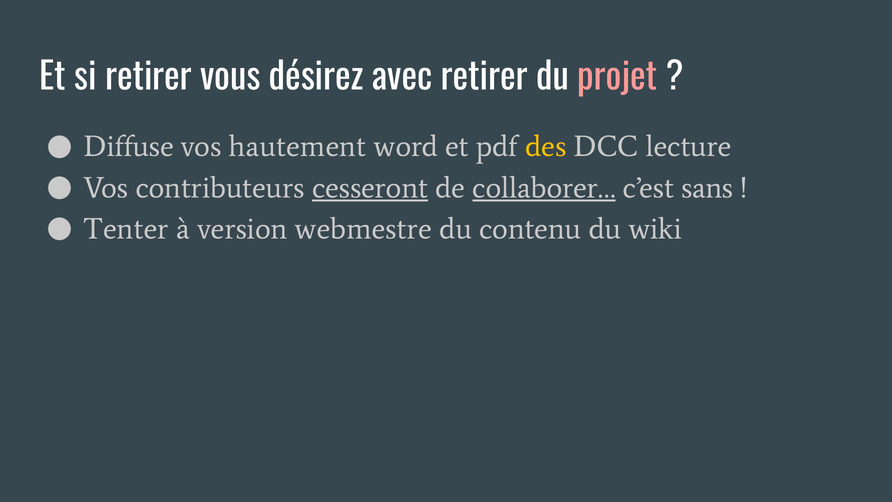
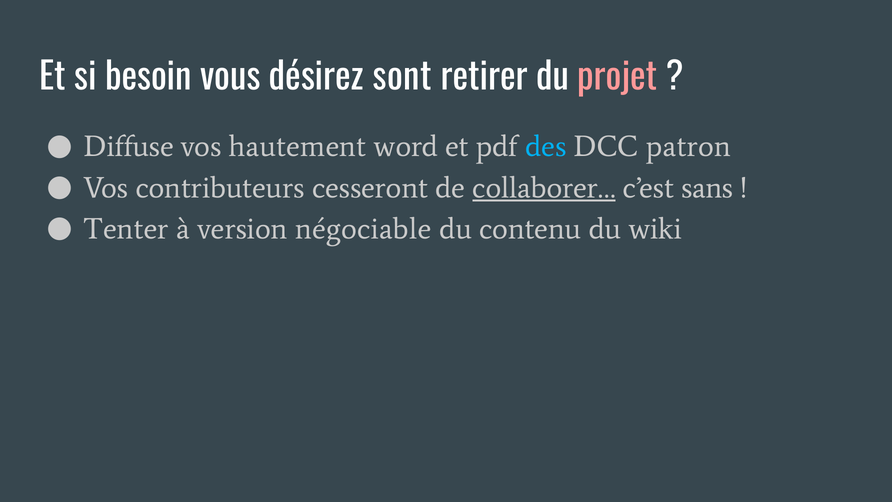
si retirer: retirer -> besoin (148, 77)
avec: avec -> sont (402, 77)
des colour: yellow -> light blue (546, 147)
lecture: lecture -> patron (689, 147)
cesseront underline: present -> none (370, 188)
webmestre: webmestre -> négociable (363, 229)
